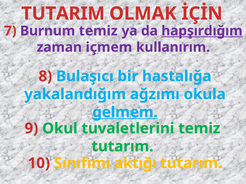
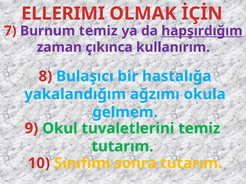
TUTARIM: TUTARIM -> ELLERIMI (63, 14)
içmem: içmem -> çıkınca (109, 47)
gelmem underline: present -> none (125, 112)
aktığı: aktığı -> sonra (135, 164)
